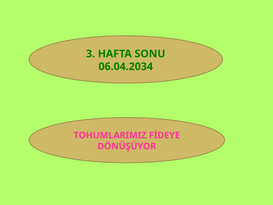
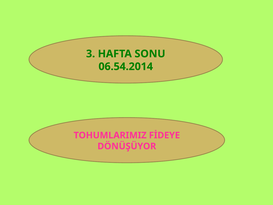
06.04.2034: 06.04.2034 -> 06.54.2014 (126, 66)
